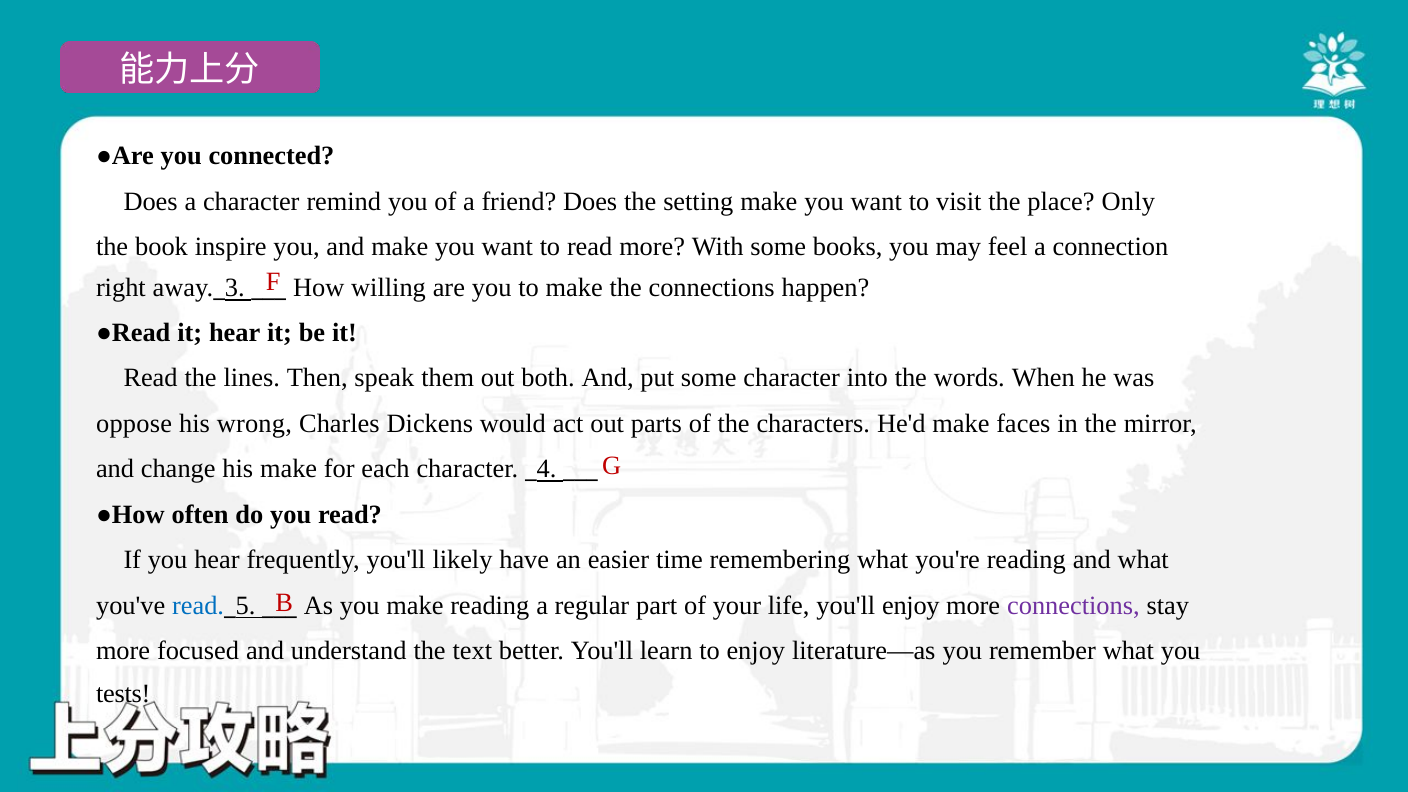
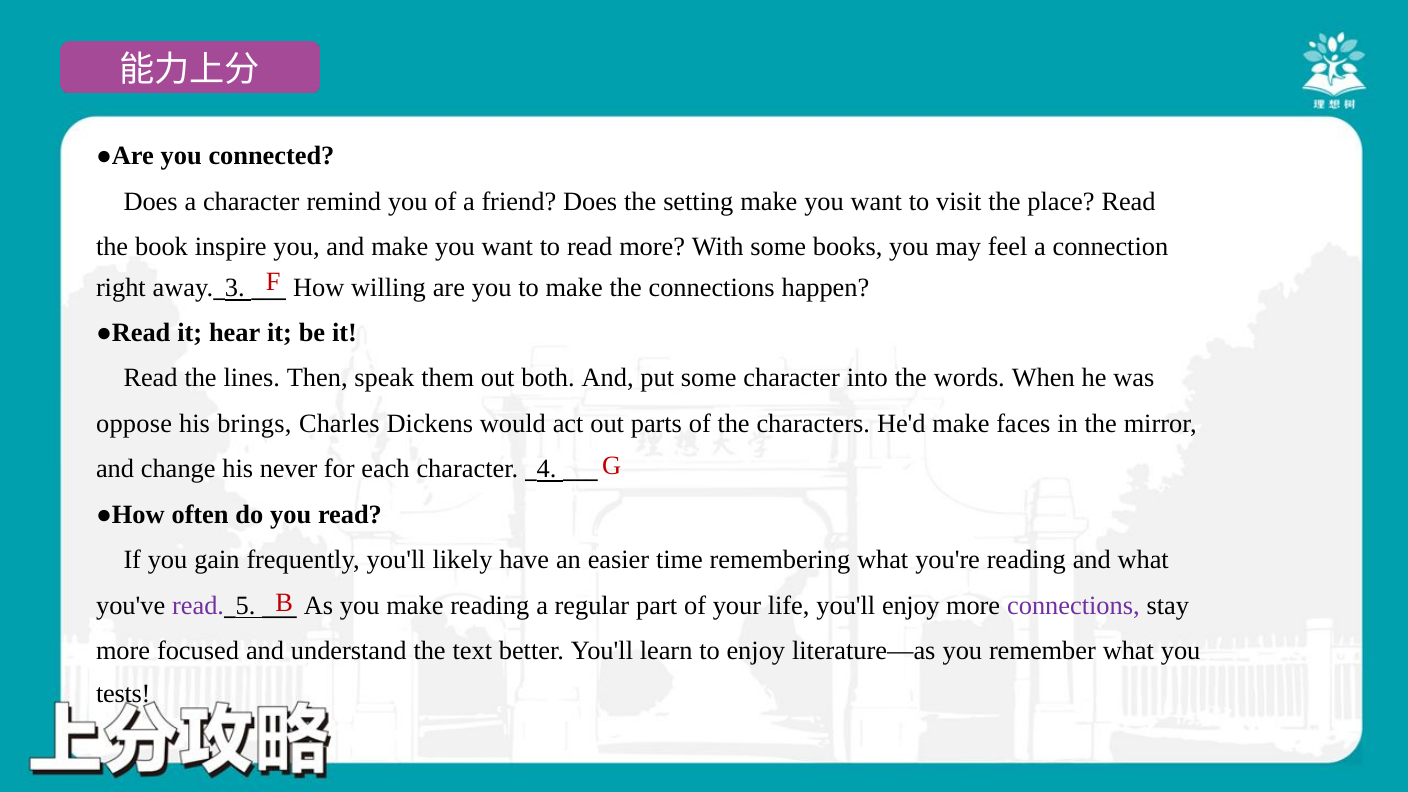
place Only: Only -> Read (1129, 202)
wrong: wrong -> brings (254, 424)
his make: make -> never (289, 469)
you hear: hear -> gain (217, 560)
read colour: blue -> purple (198, 606)
